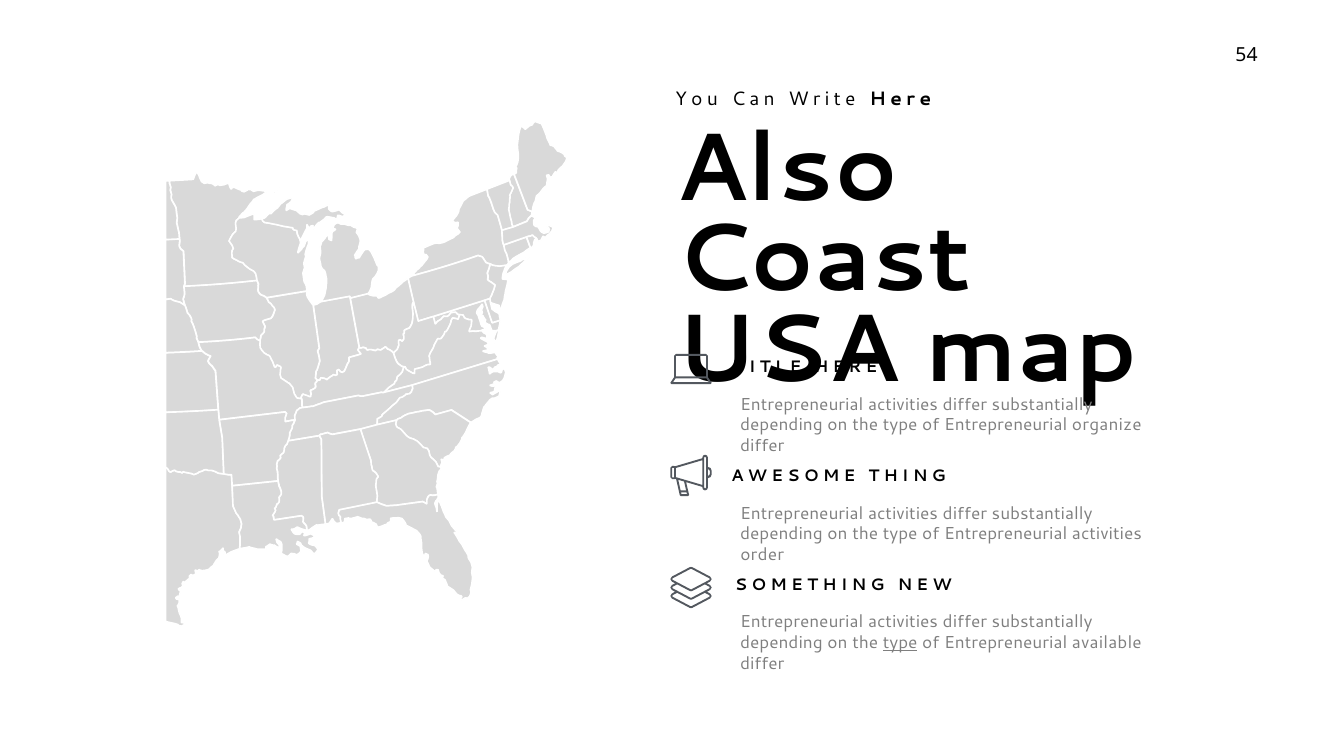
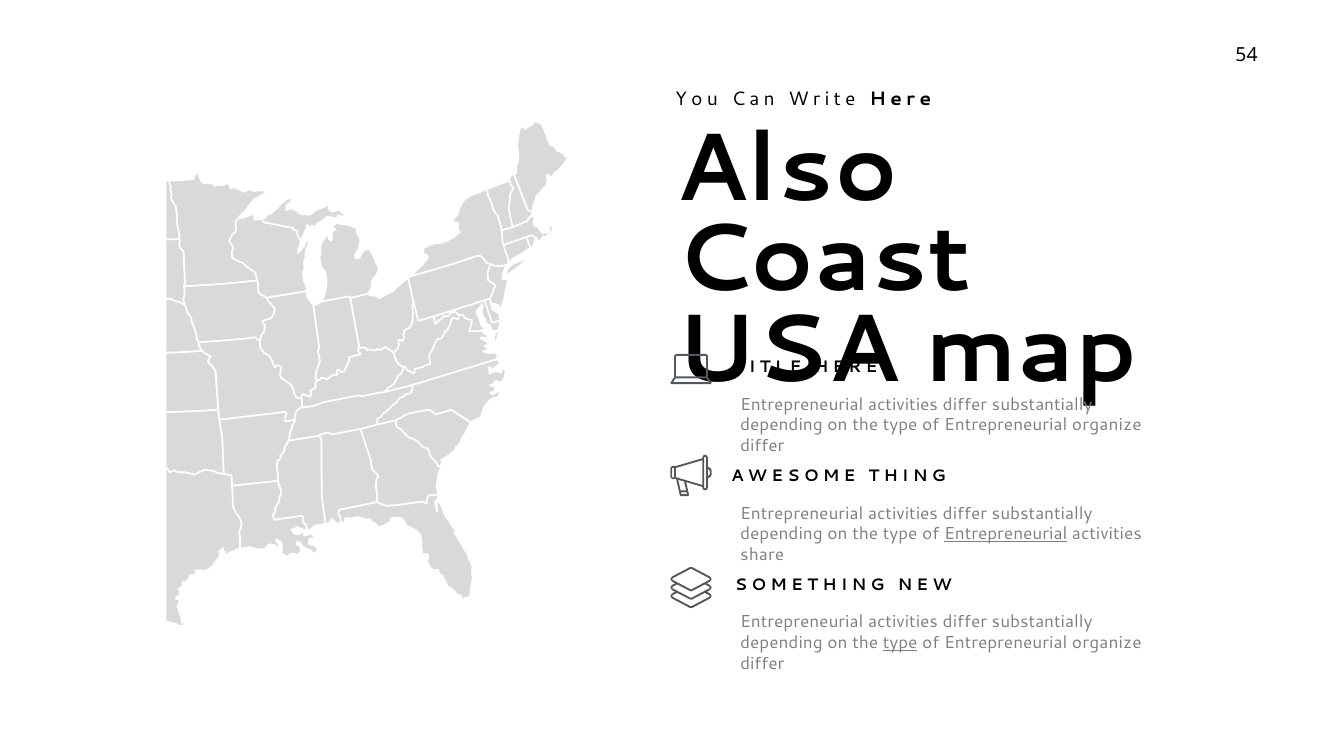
Entrepreneurial underline: none -> present (1006, 534)
order: order -> share (762, 555)
available: available -> organize (1107, 643)
